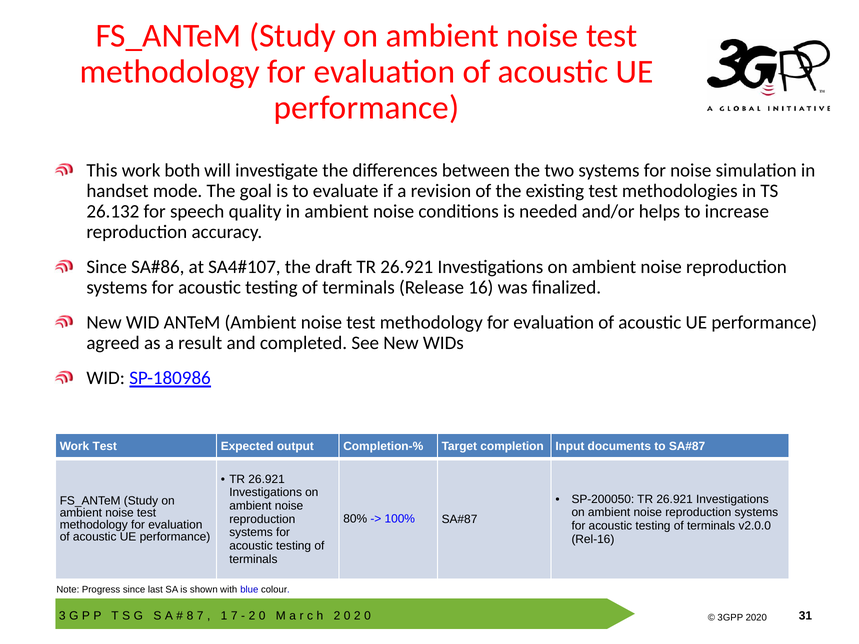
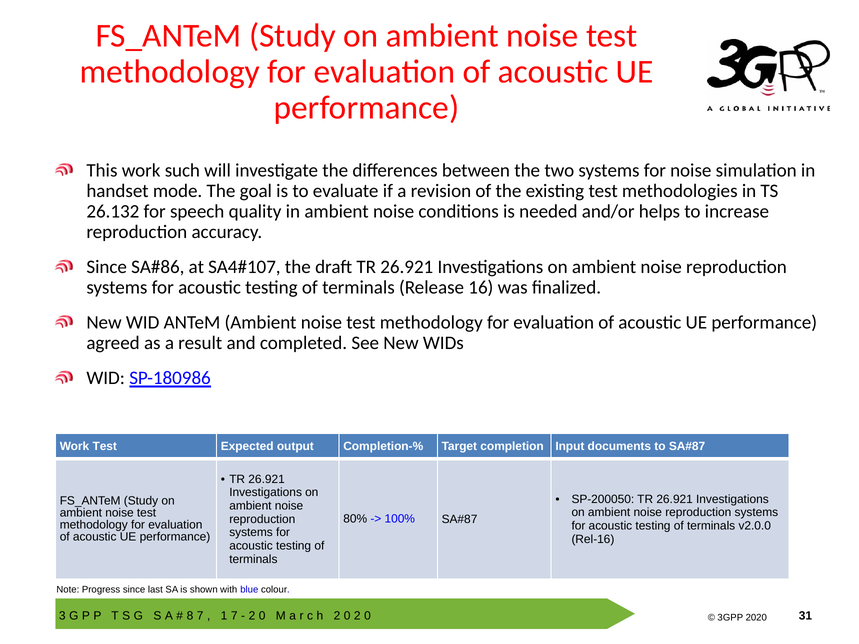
both: both -> such (182, 170)
